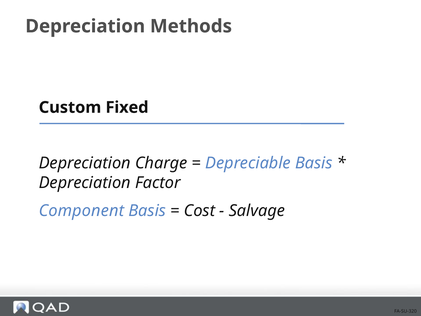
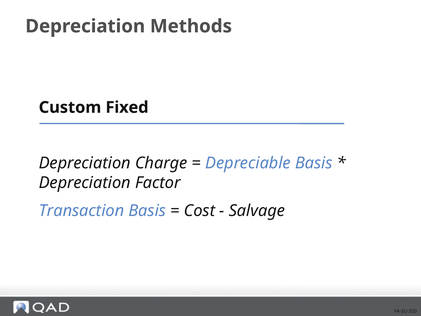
Component: Component -> Transaction (82, 211)
